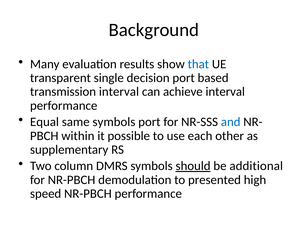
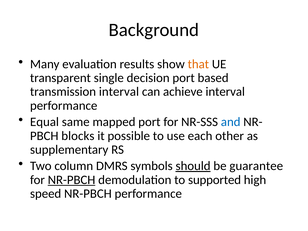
that colour: blue -> orange (198, 64)
same symbols: symbols -> mapped (114, 122)
within: within -> blocks (78, 136)
additional: additional -> guarantee (256, 166)
NR-PBCH underline: none -> present (72, 180)
presented: presented -> supported (215, 180)
